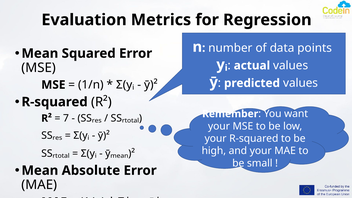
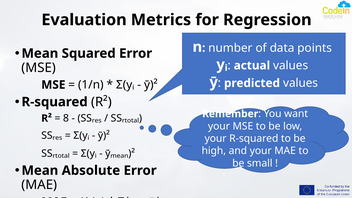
7: 7 -> 8 (66, 118)
